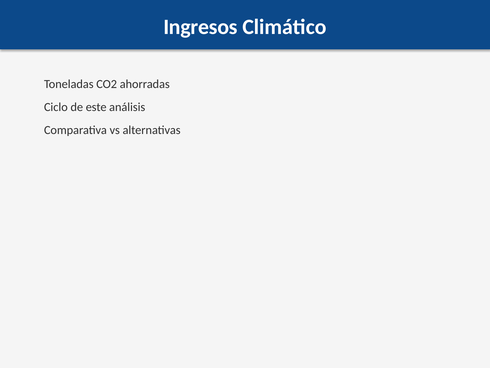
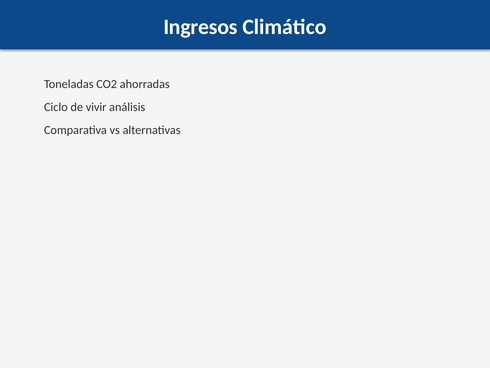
este: este -> vivir (96, 107)
